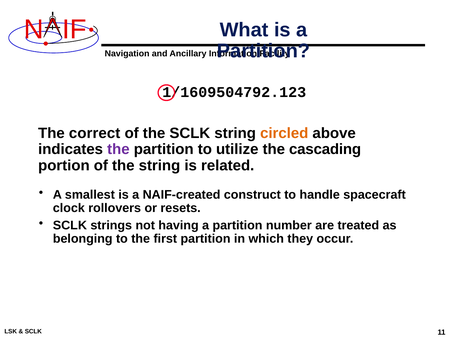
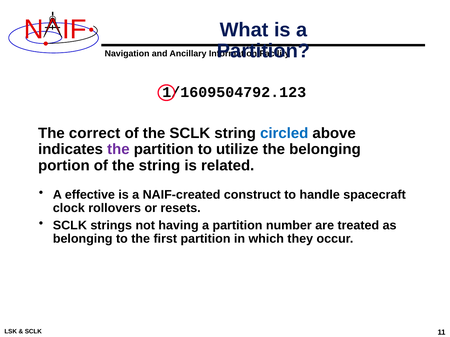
circled colour: orange -> blue (284, 134)
the cascading: cascading -> belonging (325, 150)
smallest: smallest -> effective (90, 195)
